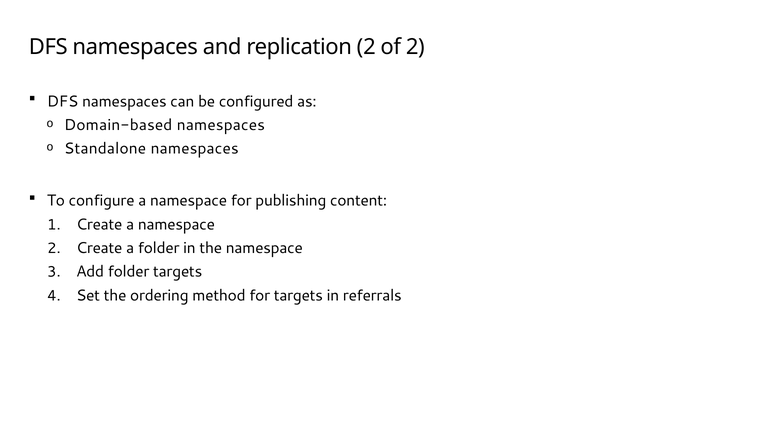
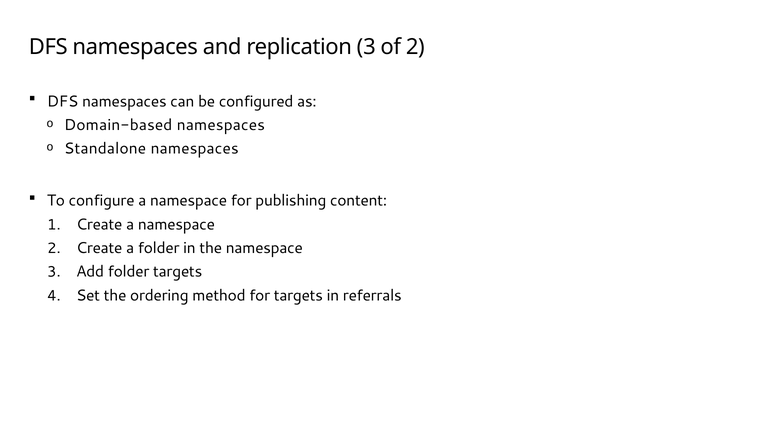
replication 2: 2 -> 3 (366, 47)
